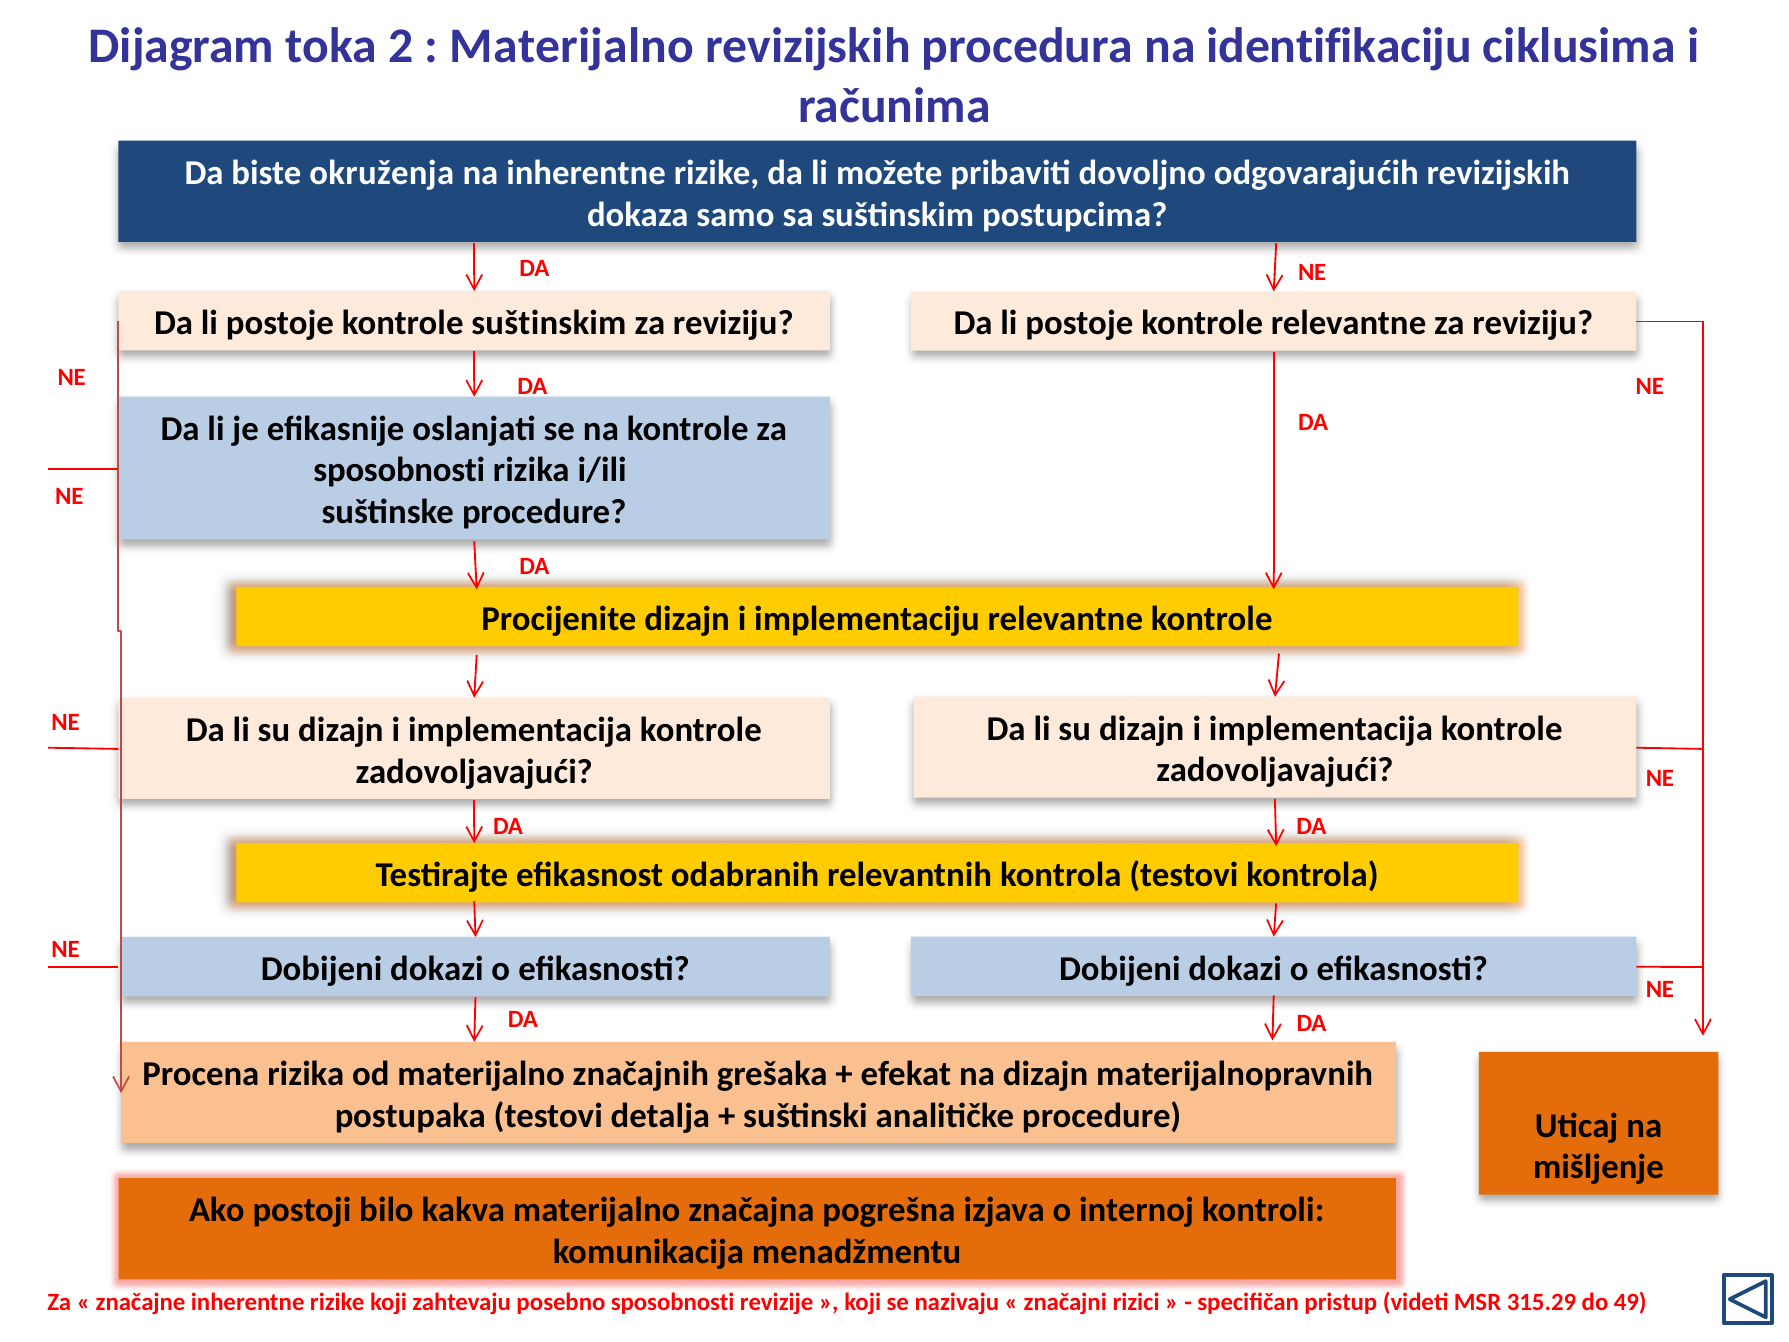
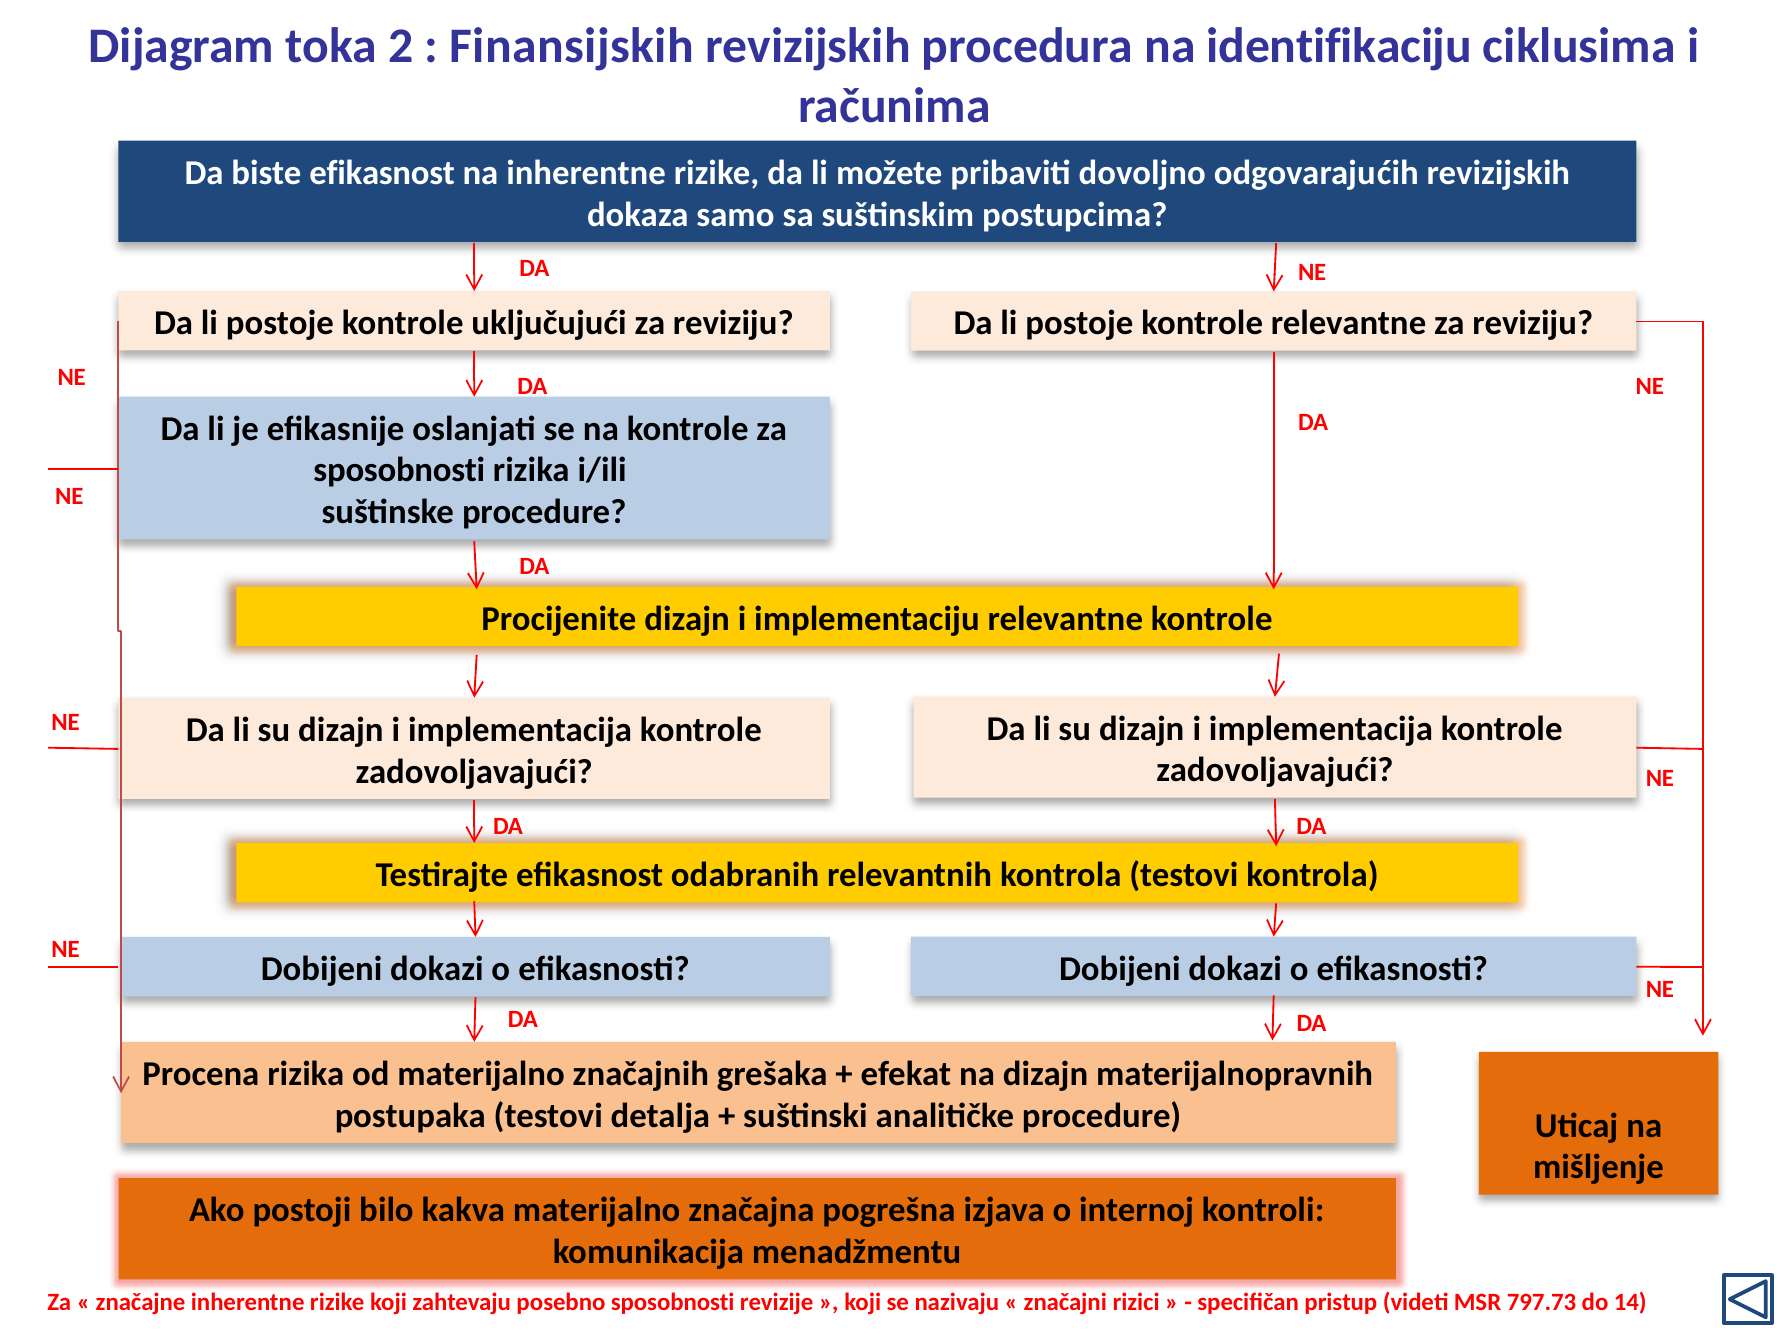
Materijalno: Materijalno -> Finansijskih (572, 46)
biste okruženja: okruženja -> efikasnost (382, 173)
kontrole suštinskim: suštinskim -> uključujući (549, 323)
315.29: 315.29 -> 797.73 (1542, 1302)
49: 49 -> 14 (1630, 1302)
